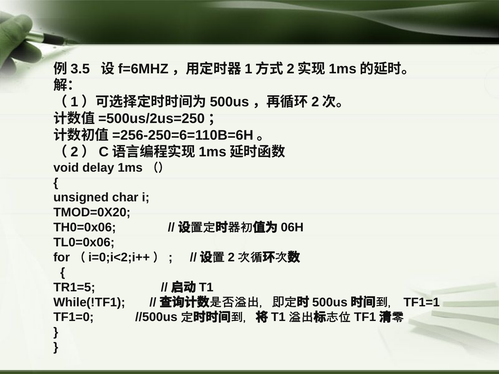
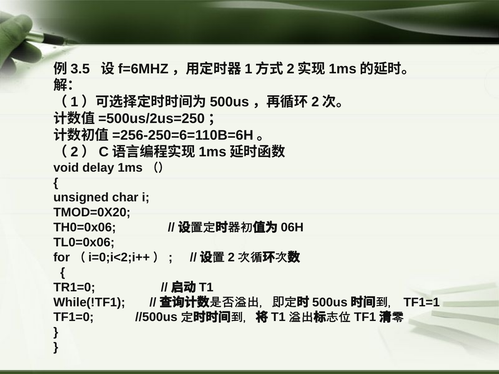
TR1=5: TR1=5 -> TR1=0 (74, 287)
